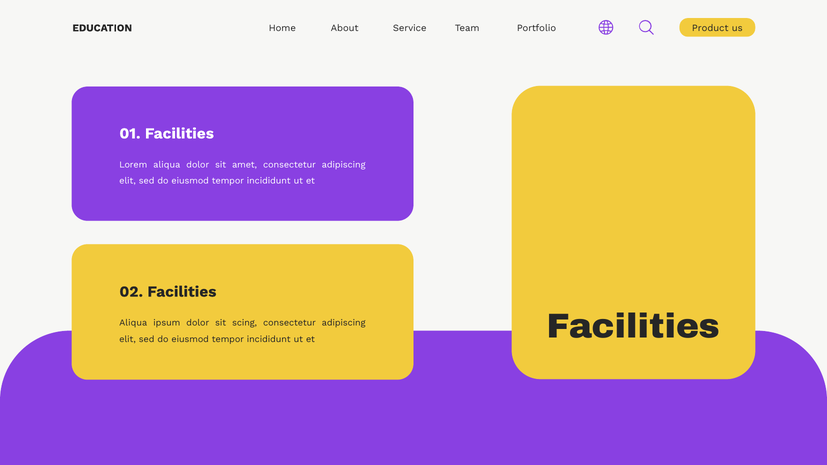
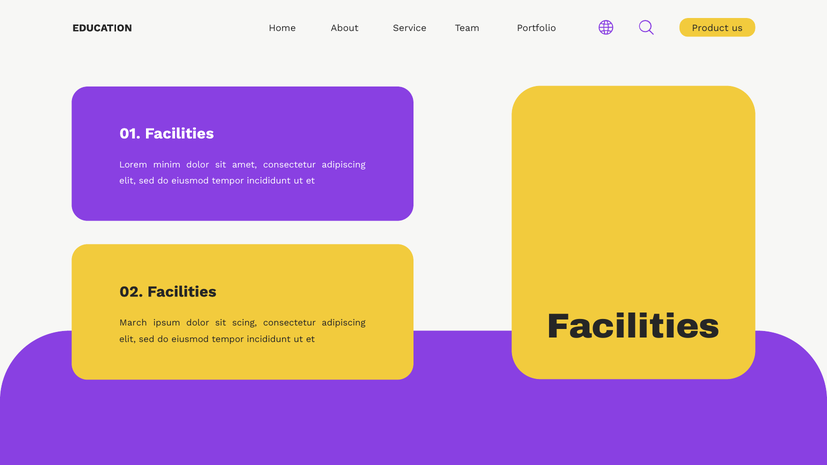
Lorem aliqua: aliqua -> minim (167, 165)
Aliqua: Aliqua -> March (133, 323)
